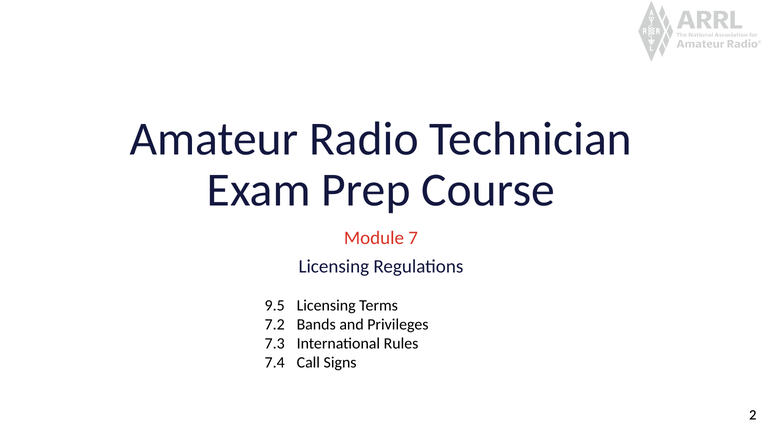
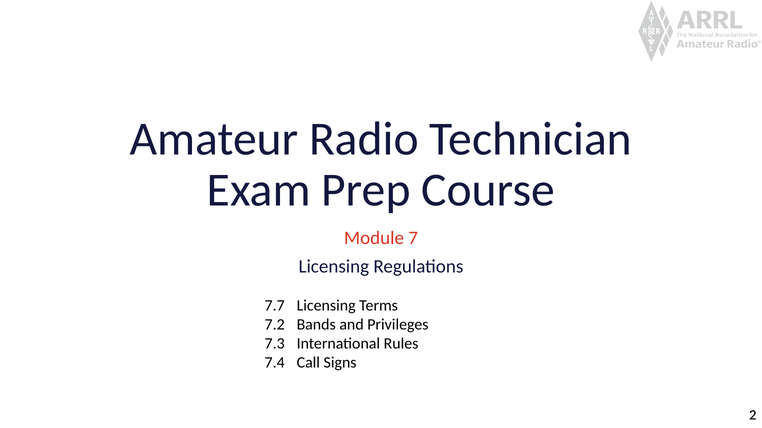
9.5: 9.5 -> 7.7 (275, 306)
